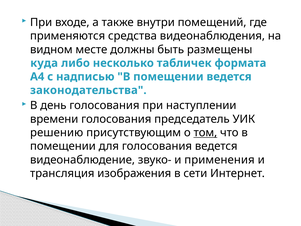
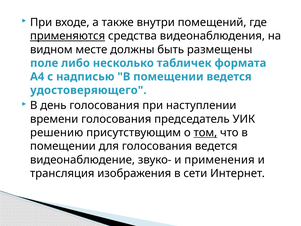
применяются underline: none -> present (68, 36)
куда: куда -> поле (44, 63)
законодательства: законодательства -> удостоверяющего (88, 90)
